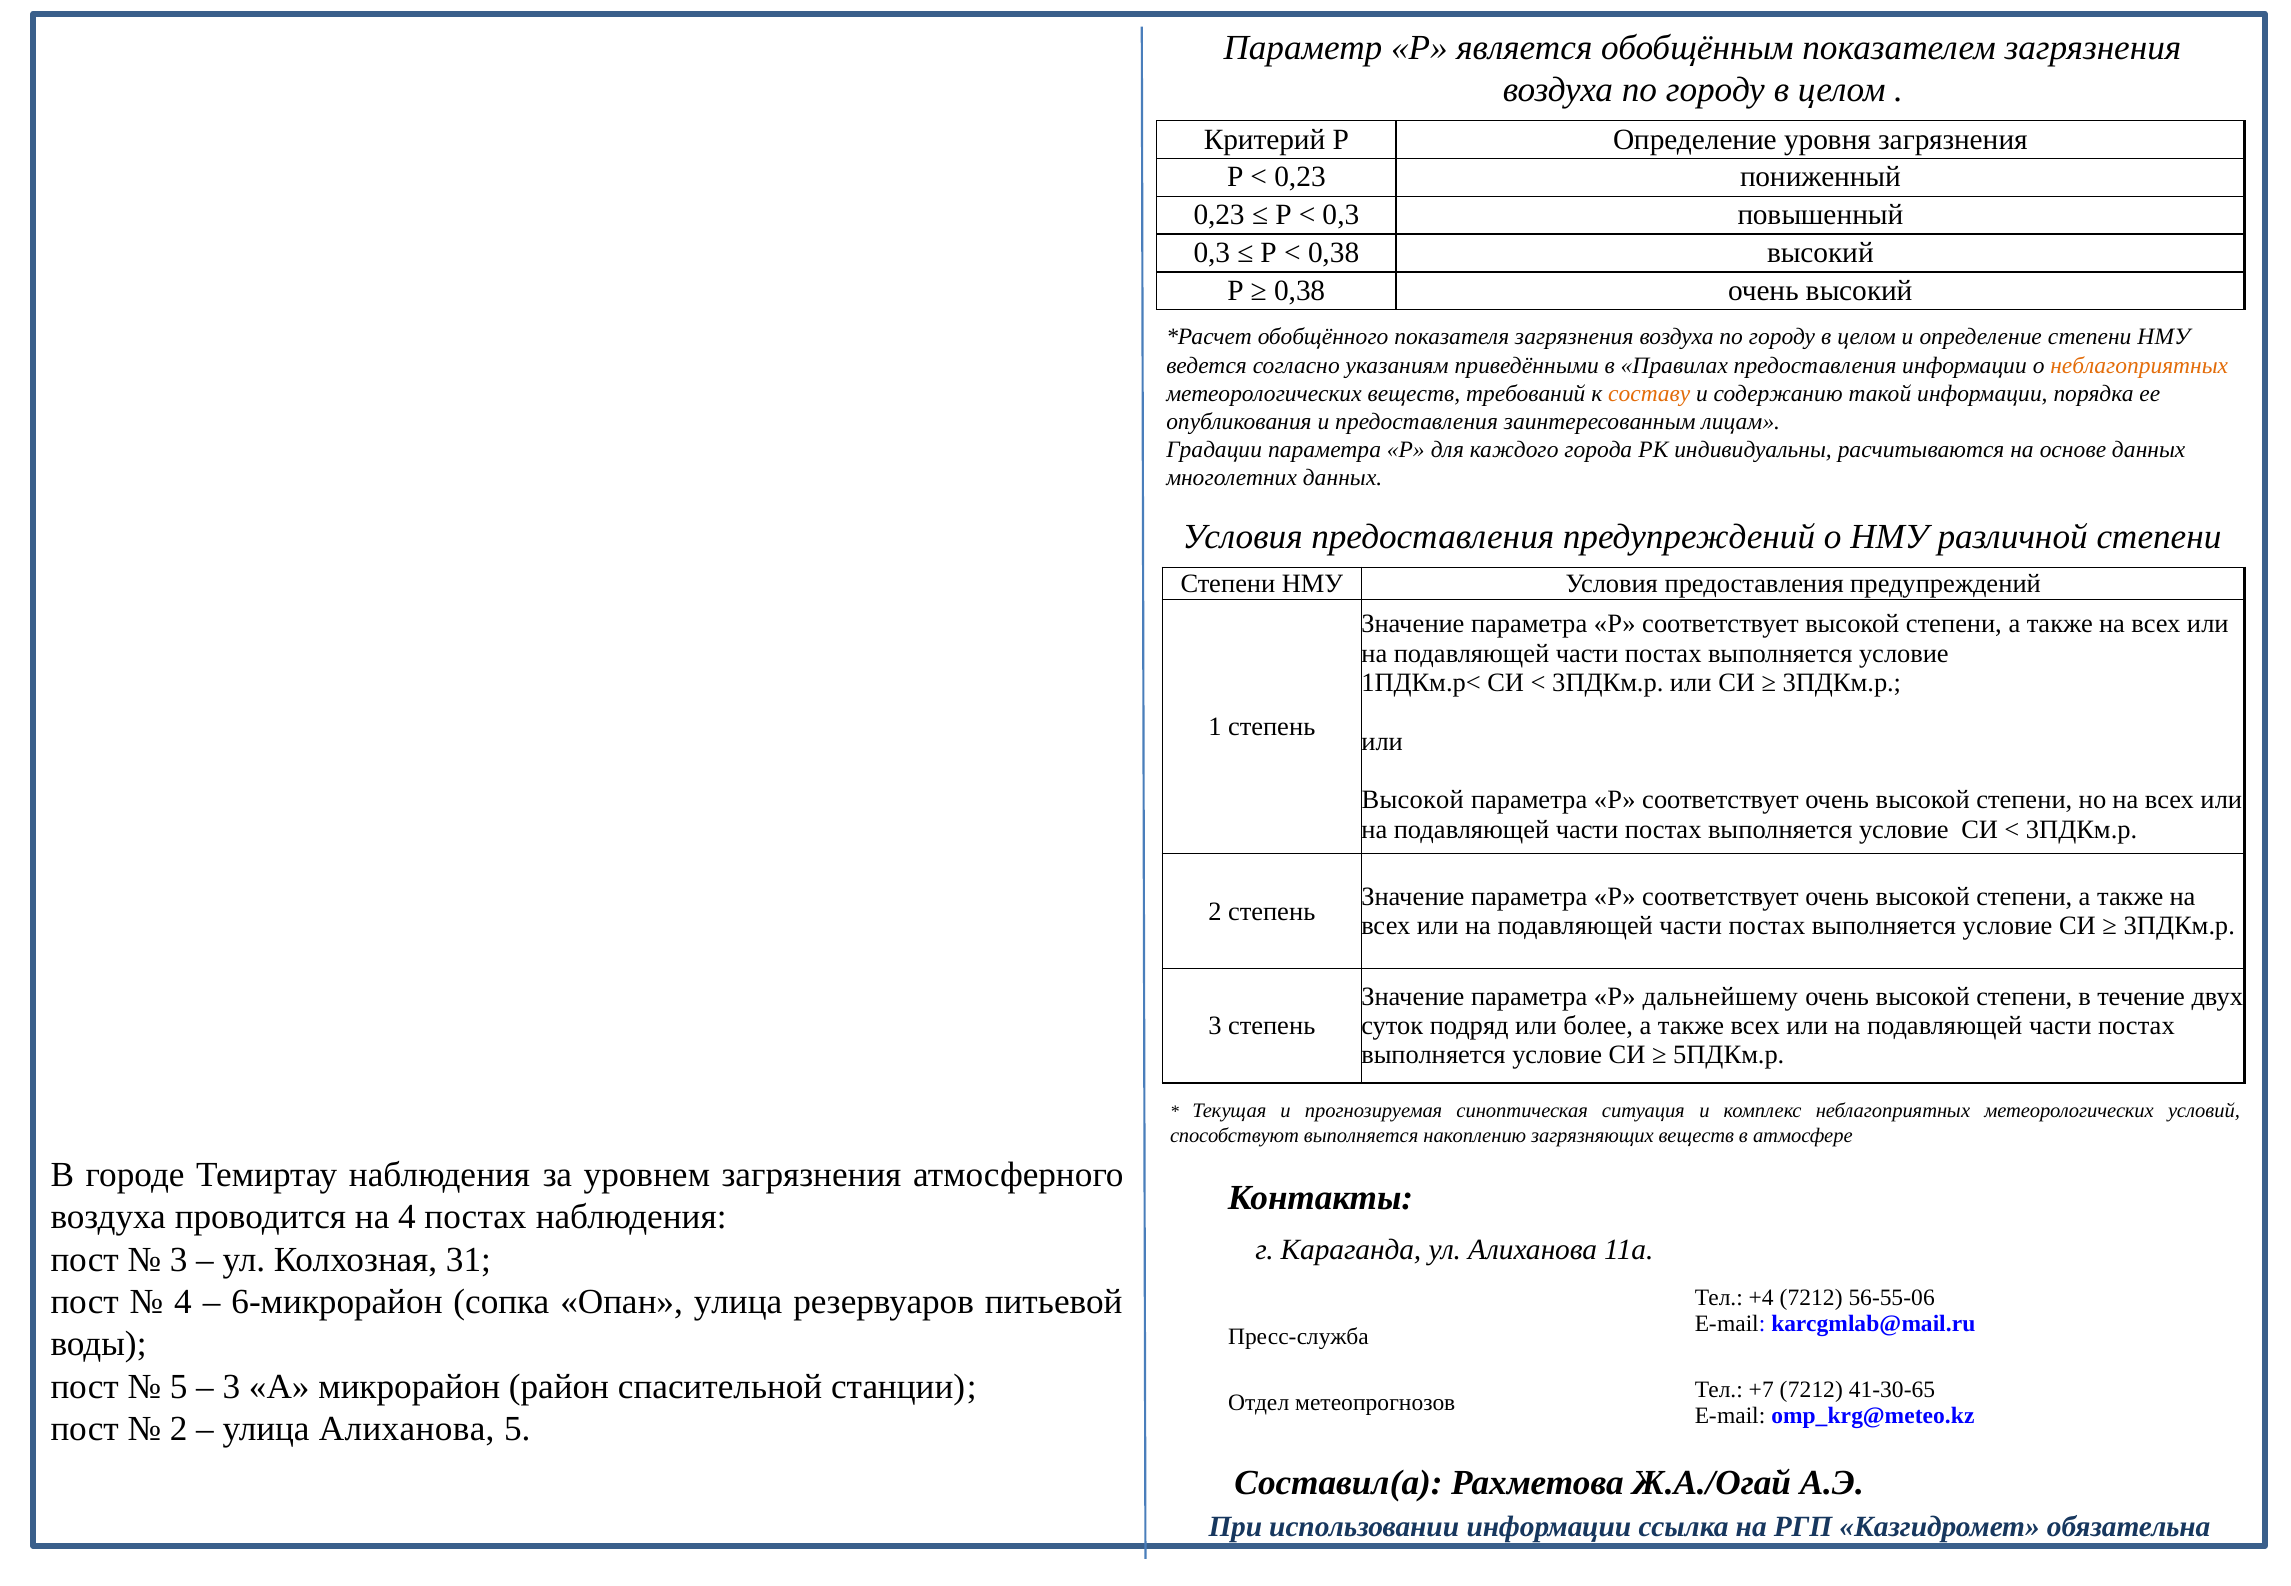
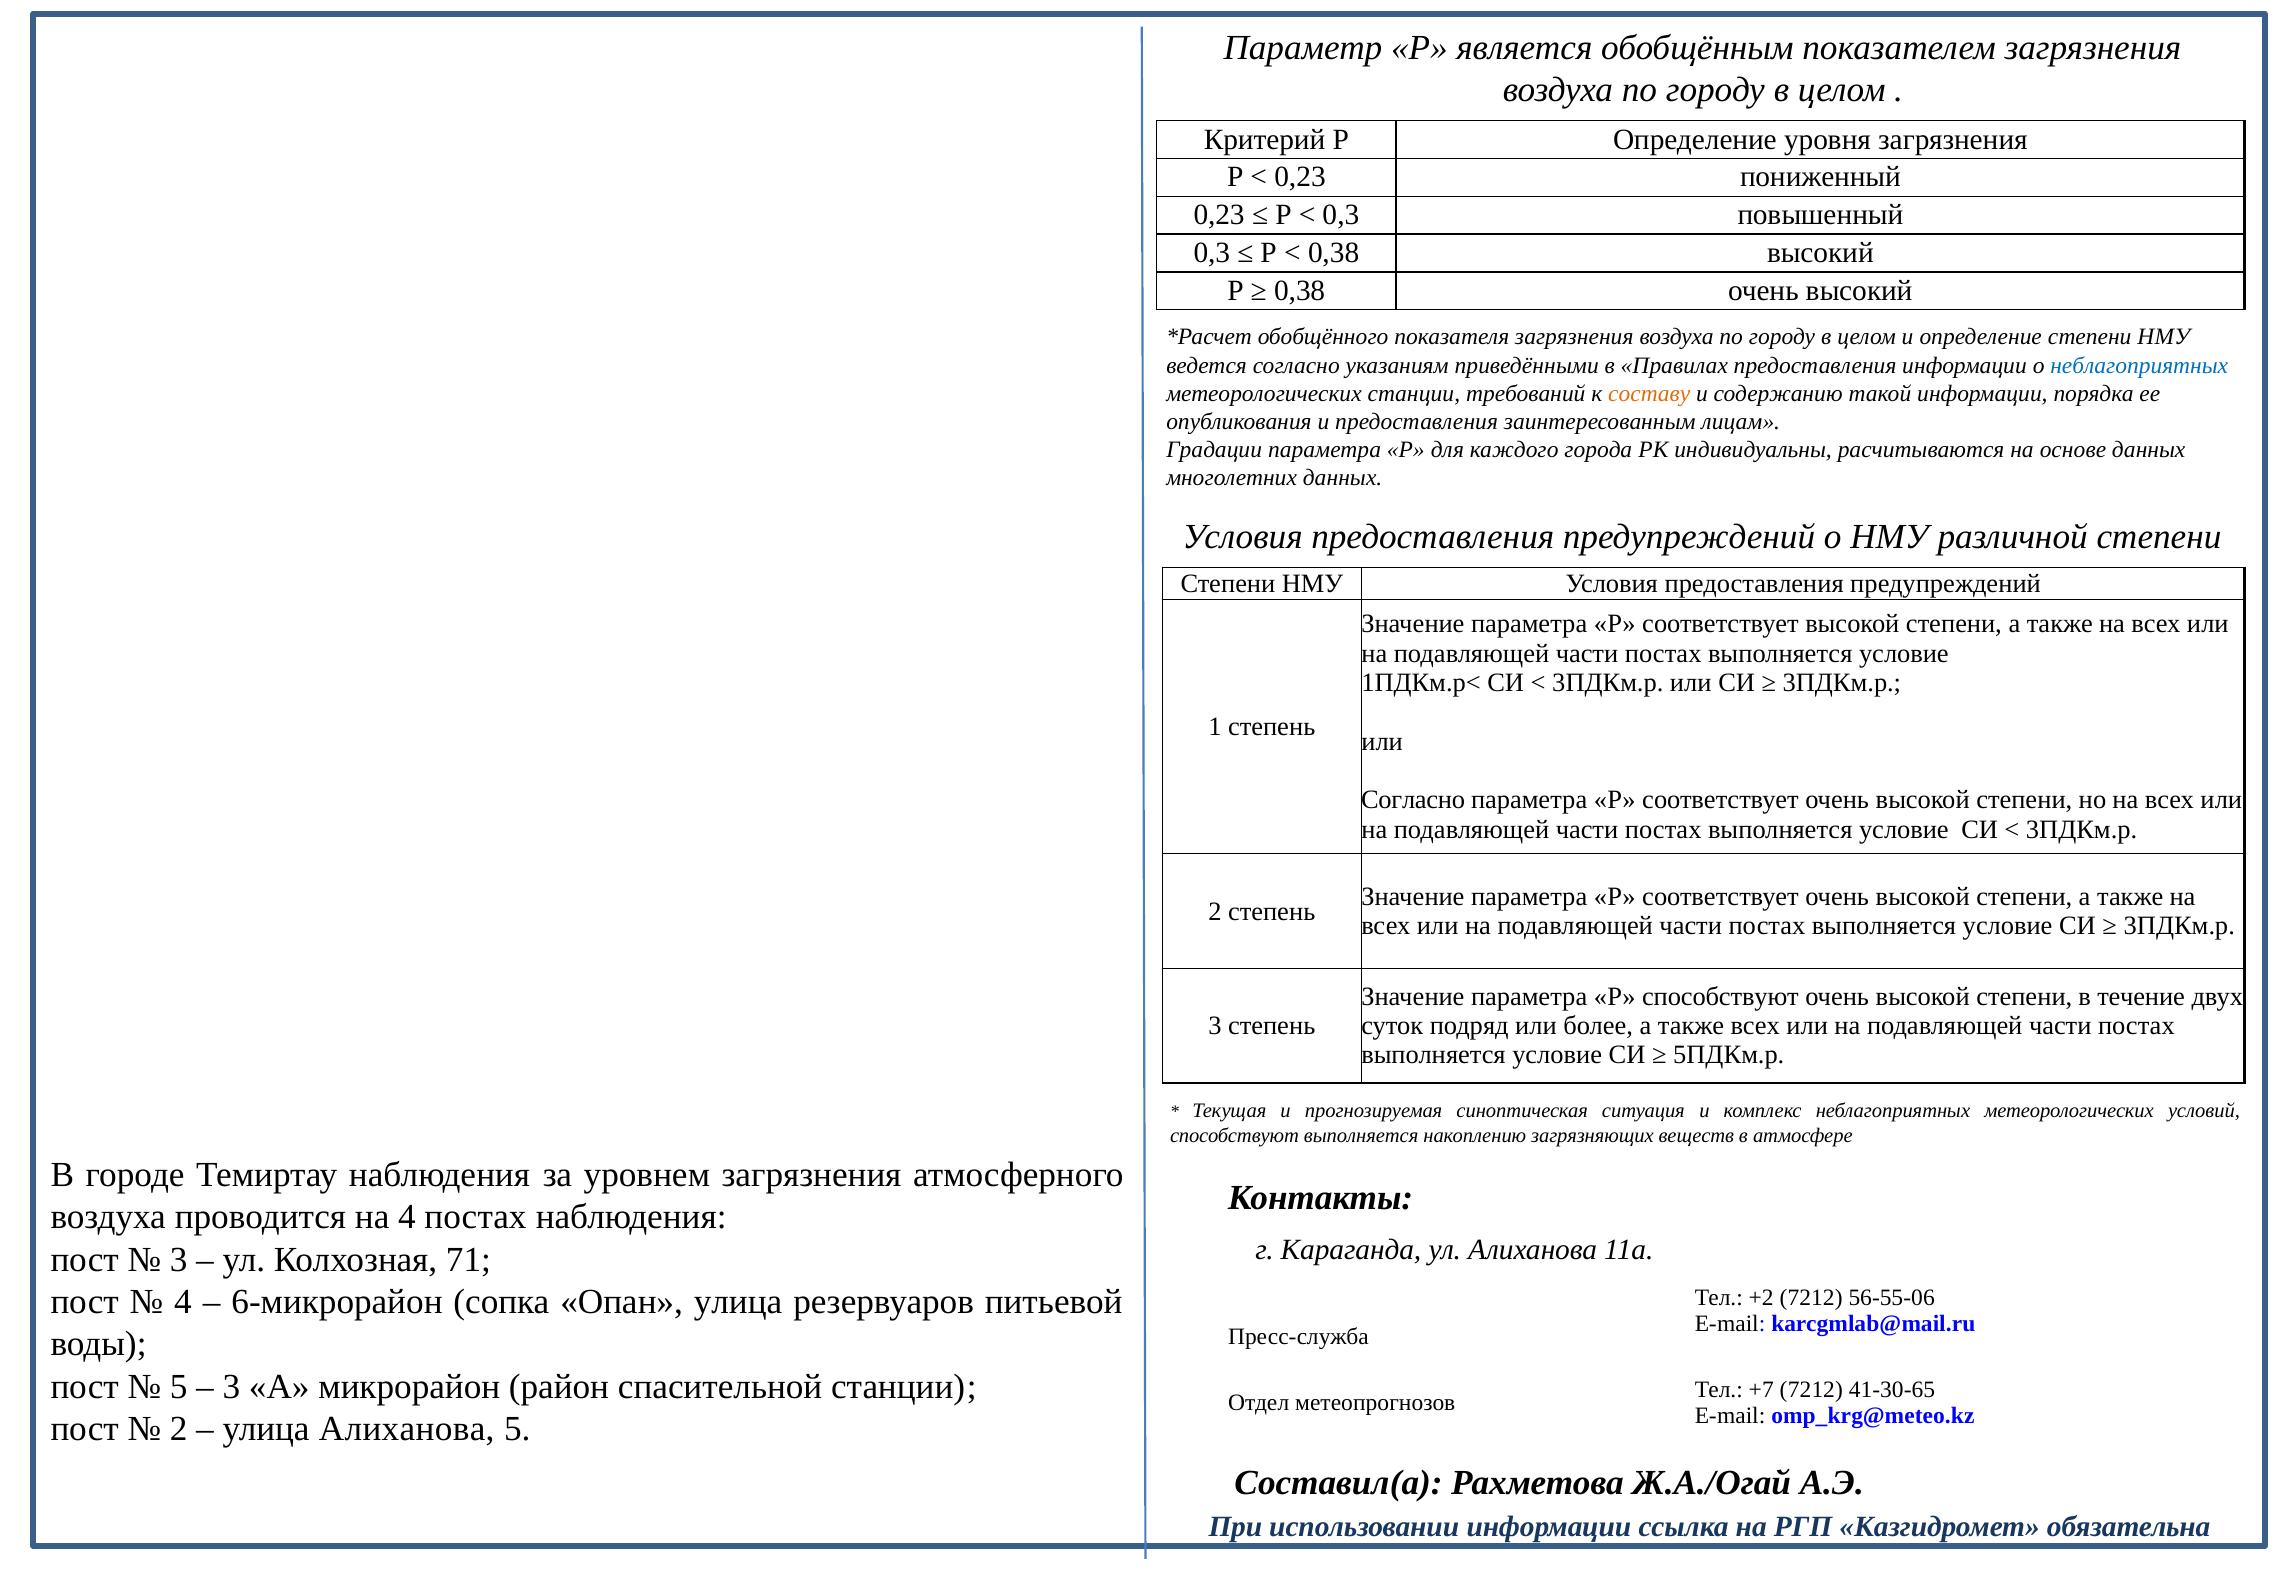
неблагоприятных colour: orange -> blue (2139, 365)
метеорологических веществ: веществ -> станции (1414, 393)
Высокой: Высокой -> Согласно (1413, 800)
Р дальнейшему: дальнейшему -> способствуют (1720, 997)
31: 31 -> 71 (468, 1260)
+4: +4 -> +2 (1761, 1298)
